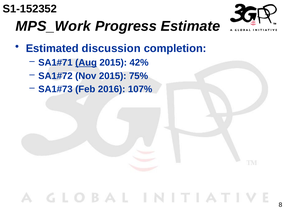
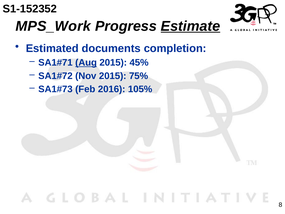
Estimate underline: none -> present (190, 26)
discussion: discussion -> documents (111, 48)
42%: 42% -> 45% (139, 62)
107%: 107% -> 105% (140, 89)
